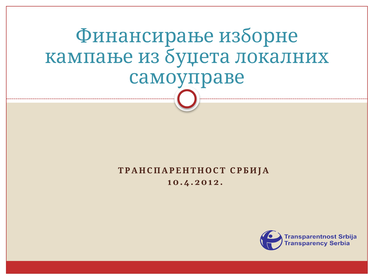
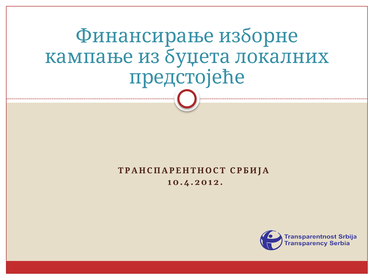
самоуправе: самоуправе -> предстојеће (187, 78)
